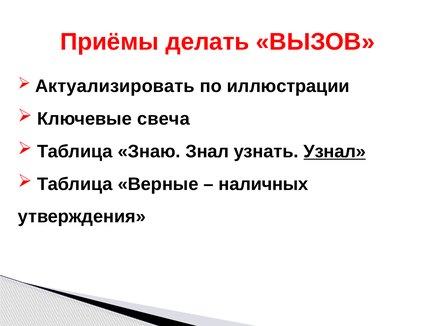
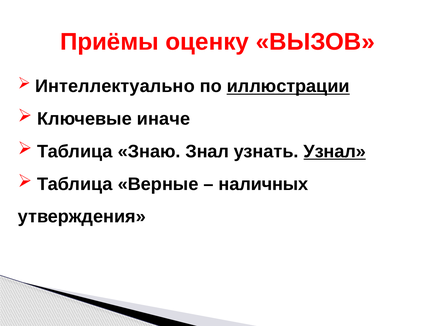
делать: делать -> оценку (207, 42)
Актуализировать: Актуализировать -> Интеллектуально (115, 86)
иллюстрации underline: none -> present (288, 86)
свеча: свеча -> иначе (163, 119)
